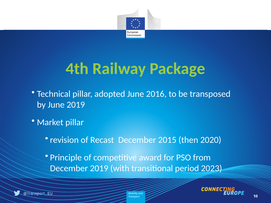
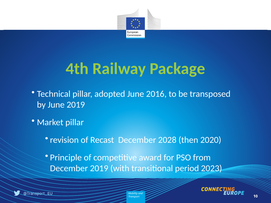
2015: 2015 -> 2028 (167, 140)
